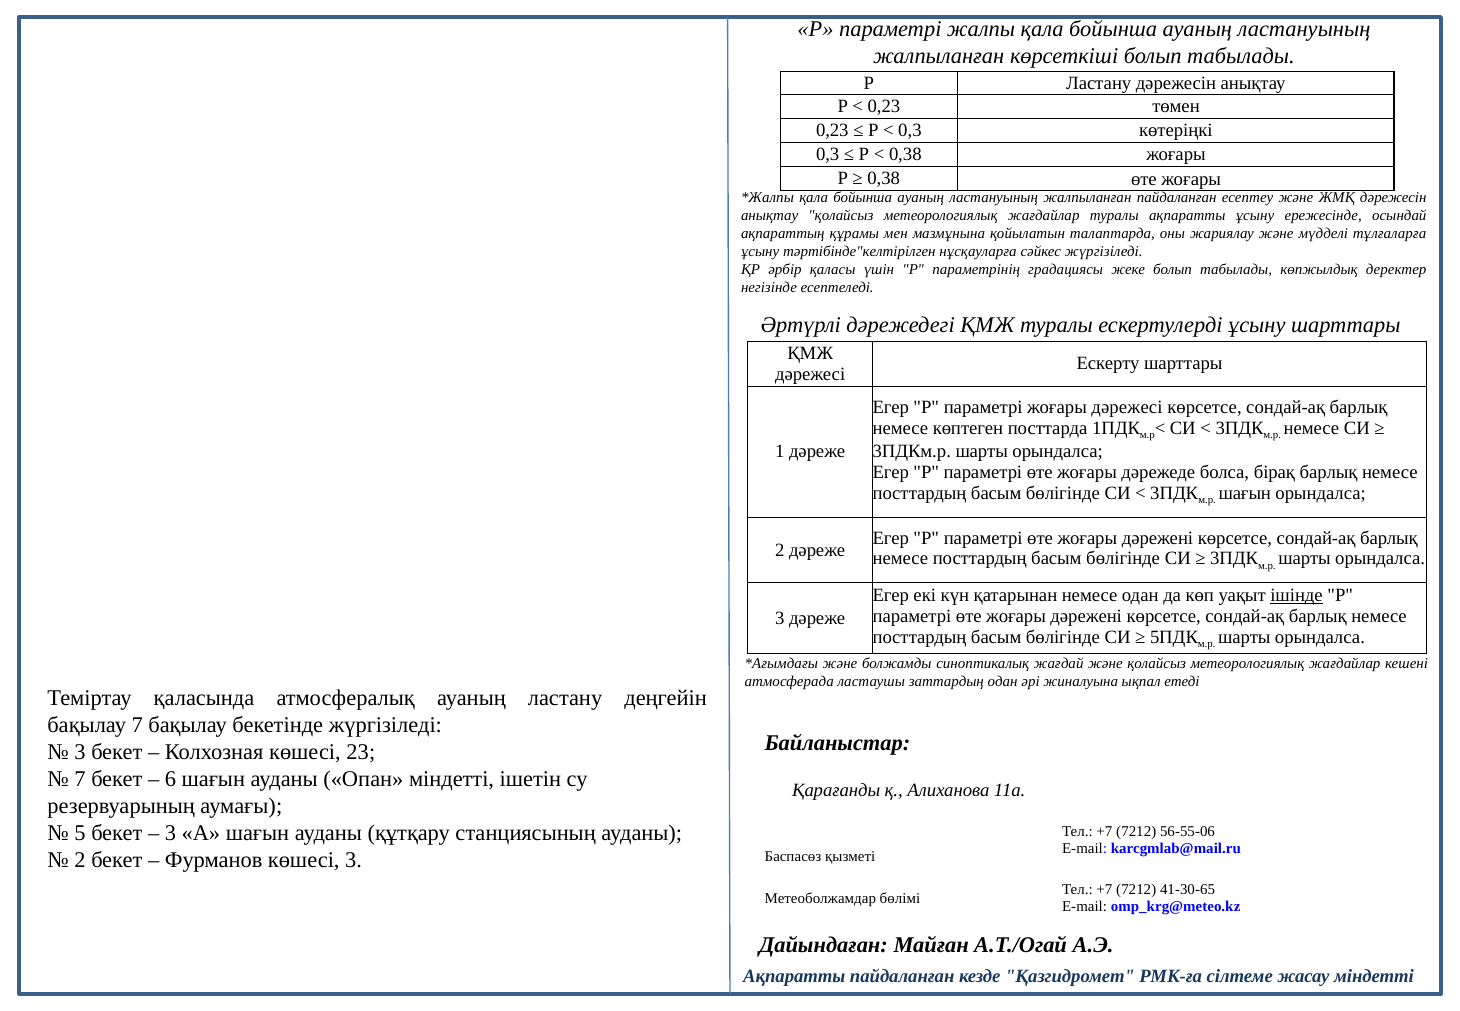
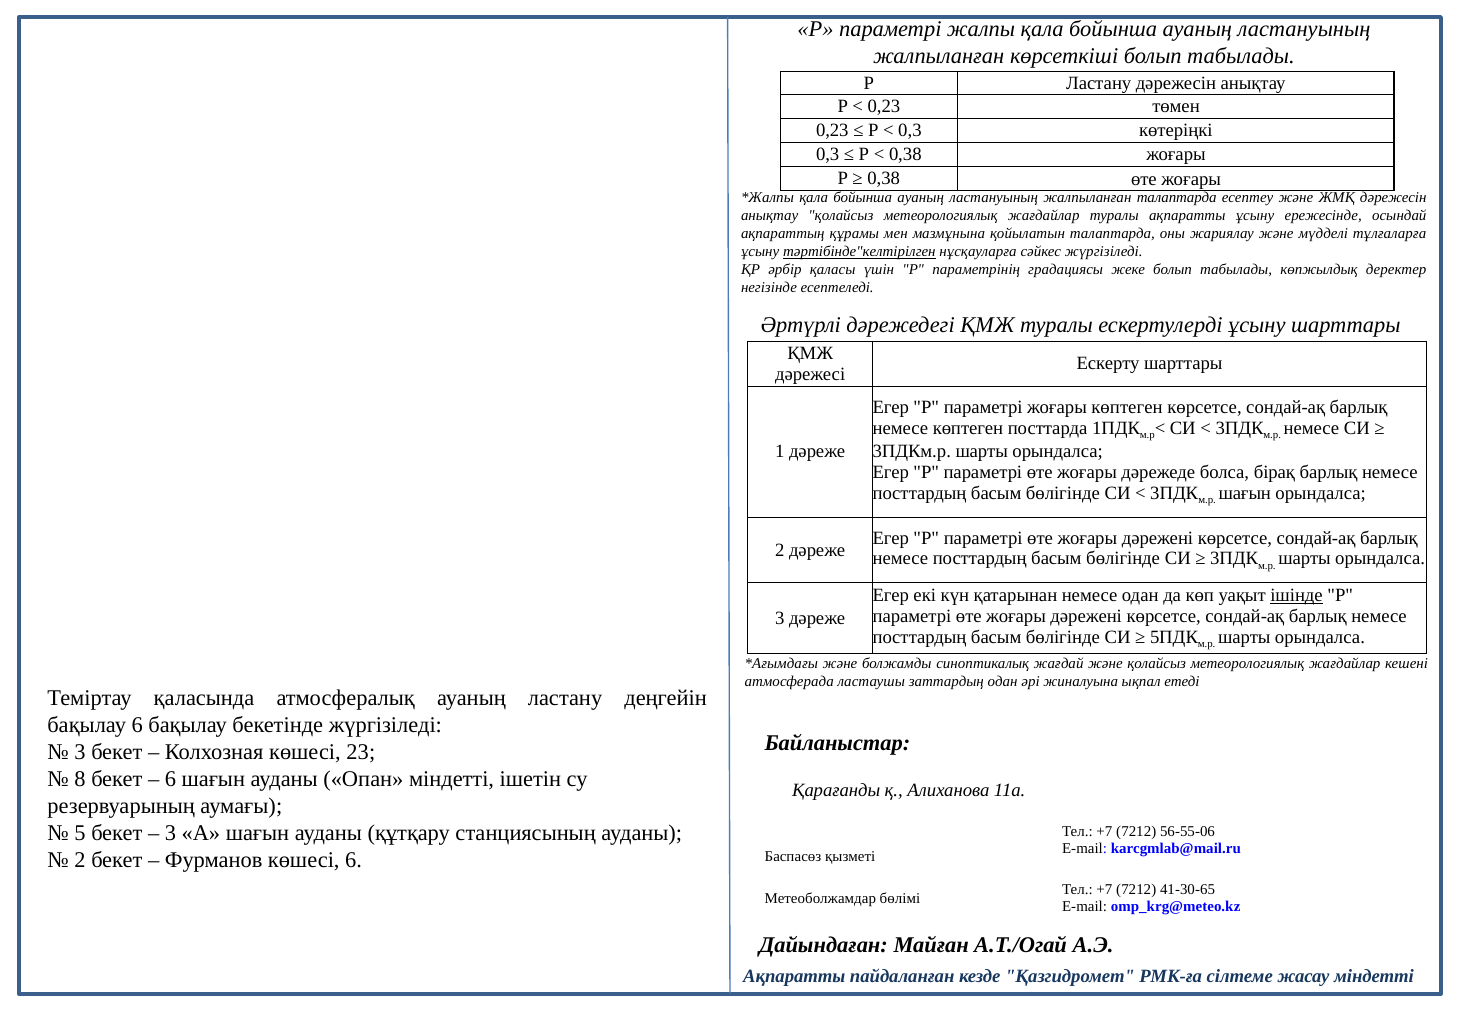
жалпыланған пайдаланған: пайдаланған -> талаптарда (1177, 198)
тәртібінде"келтірілген underline: none -> present (859, 251)
жоғары дәрежесі: дәрежесі -> көптеген (1127, 407)
бақылау 7: 7 -> 6 (137, 725)
7: 7 -> 8 (80, 779)
көшесі 3: 3 -> 6 (354, 859)
